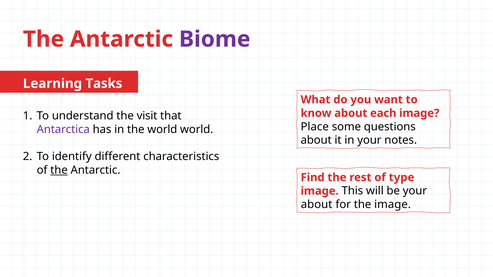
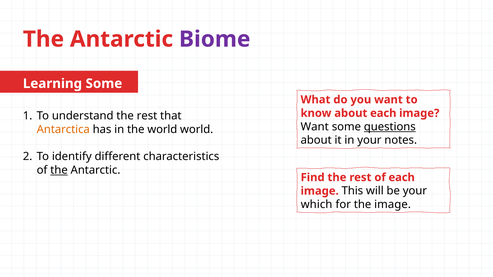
Learning Tasks: Tasks -> Some (104, 84)
understand the visit: visit -> rest (147, 116)
Place: Place -> Want (315, 127)
questions underline: none -> present (390, 127)
Antarctica colour: purple -> orange (63, 130)
of type: type -> each (402, 178)
about: about -> which (317, 205)
